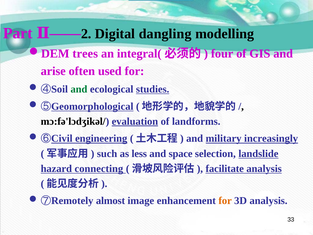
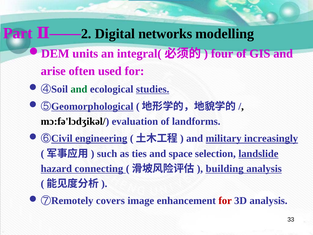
dangling: dangling -> networks (165, 34)
trees: trees -> units (85, 54)
evaluation underline: present -> none (135, 121)
less: less -> ties (139, 153)
facilitate: facilitate -> building (225, 168)
almost: almost -> covers (110, 201)
for colour: orange -> red (225, 201)
